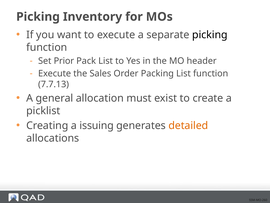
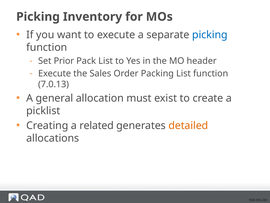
picking colour: black -> blue (210, 35)
7.7.13: 7.7.13 -> 7.0.13 (54, 84)
issuing: issuing -> related (97, 125)
